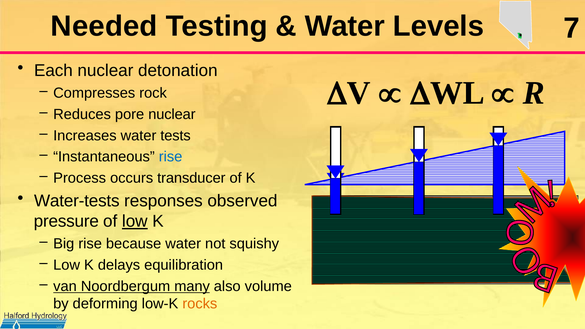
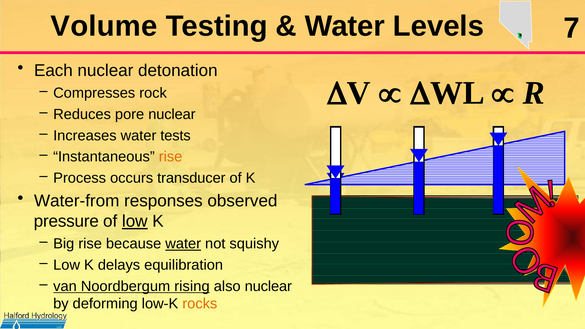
Needed: Needed -> Volume (104, 26)
rise colour: blue -> orange (171, 157)
Water-tests: Water-tests -> Water-from (77, 201)
water underline: none -> present (183, 244)
many: many -> rising (192, 286)
also volume: volume -> nuclear (268, 286)
